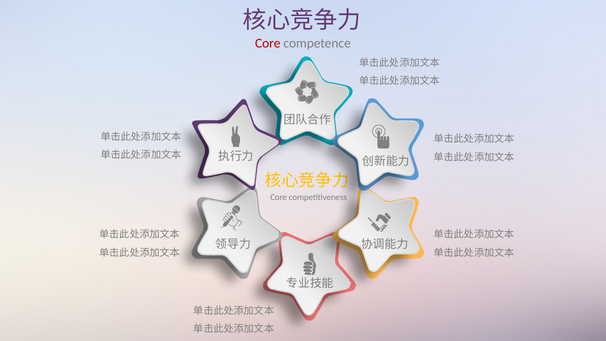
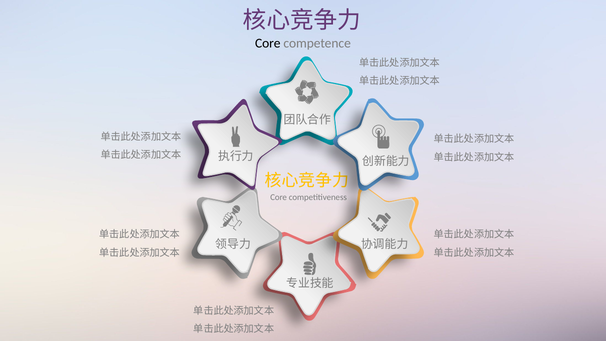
Core colour: red -> black (268, 43)
